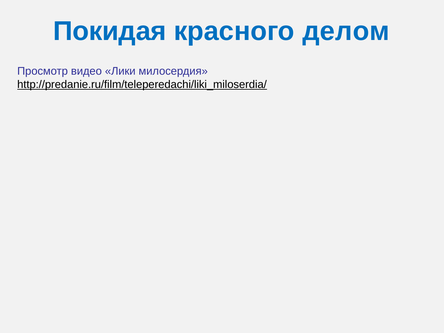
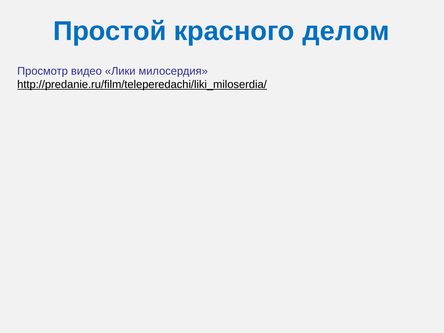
Покидая: Покидая -> Простой (110, 31)
